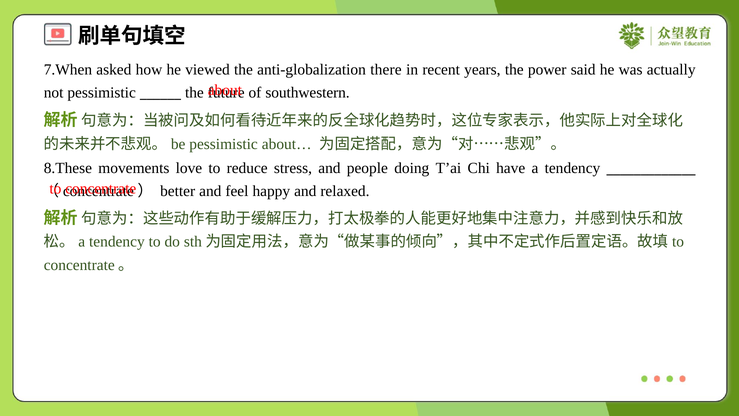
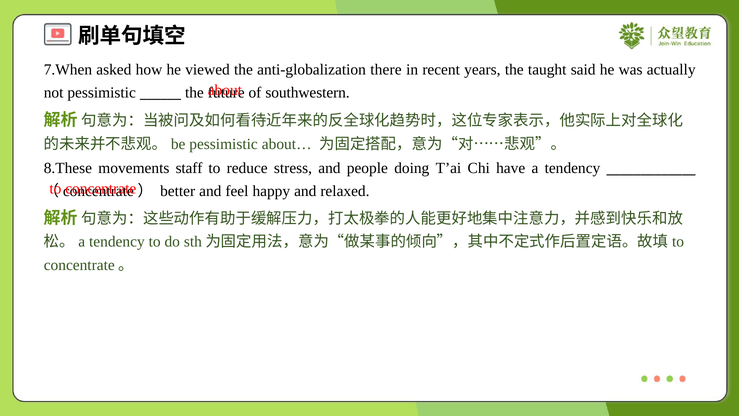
power: power -> taught (547, 69)
love: love -> staff (189, 168)
